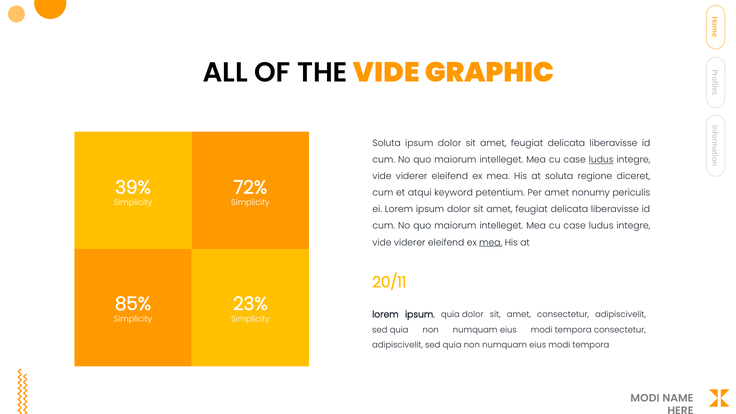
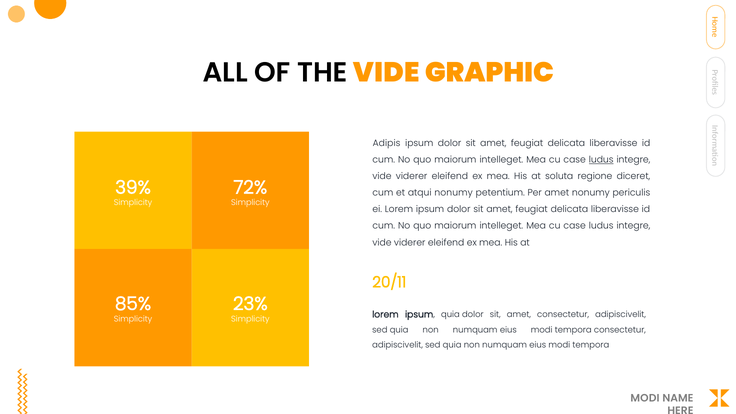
Soluta: Soluta -> Adipis (387, 143)
atqui keyword: keyword -> nonumy (454, 193)
mea underline: present -> none (491, 242)
